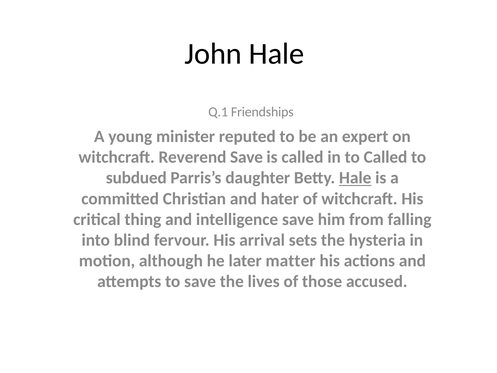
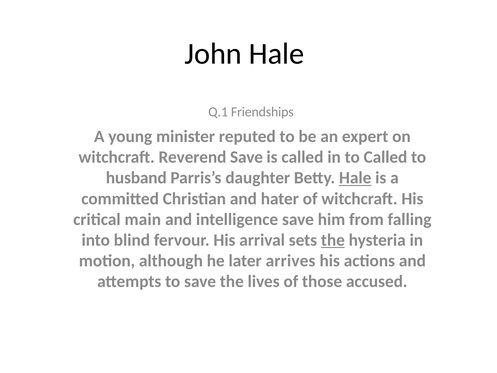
subdued: subdued -> husband (136, 178)
thing: thing -> main (143, 219)
the underline: none -> present (333, 240)
matter: matter -> arrives (291, 261)
